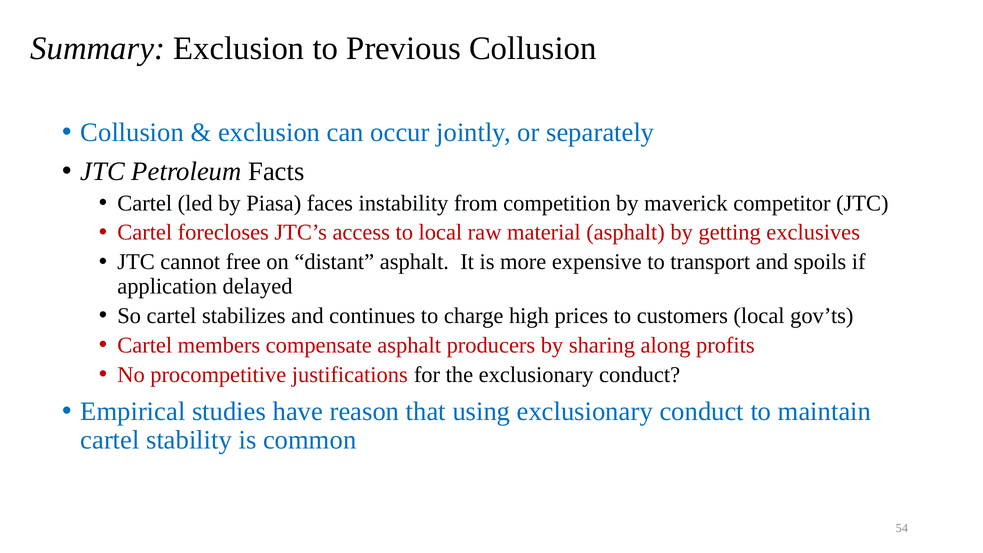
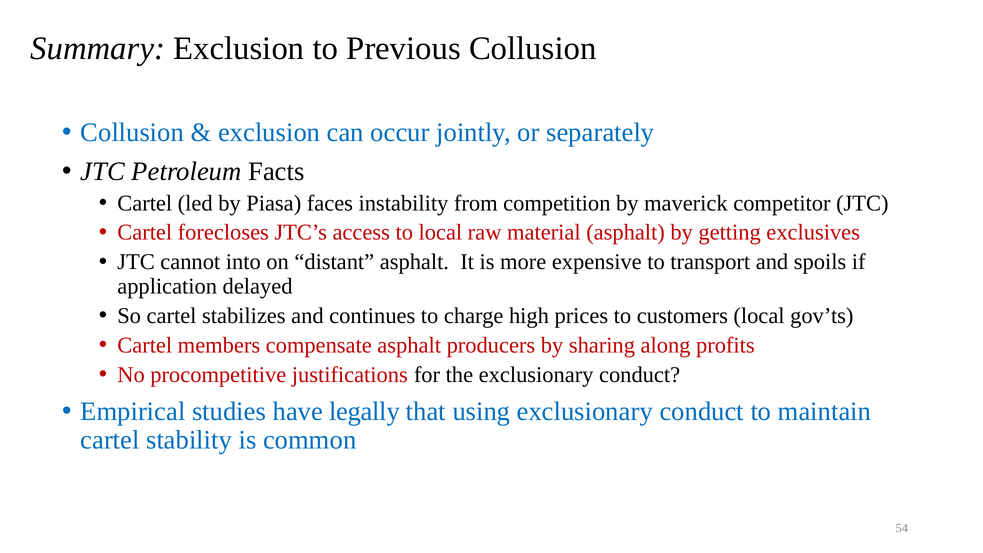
free: free -> into (243, 262)
reason: reason -> legally (365, 411)
